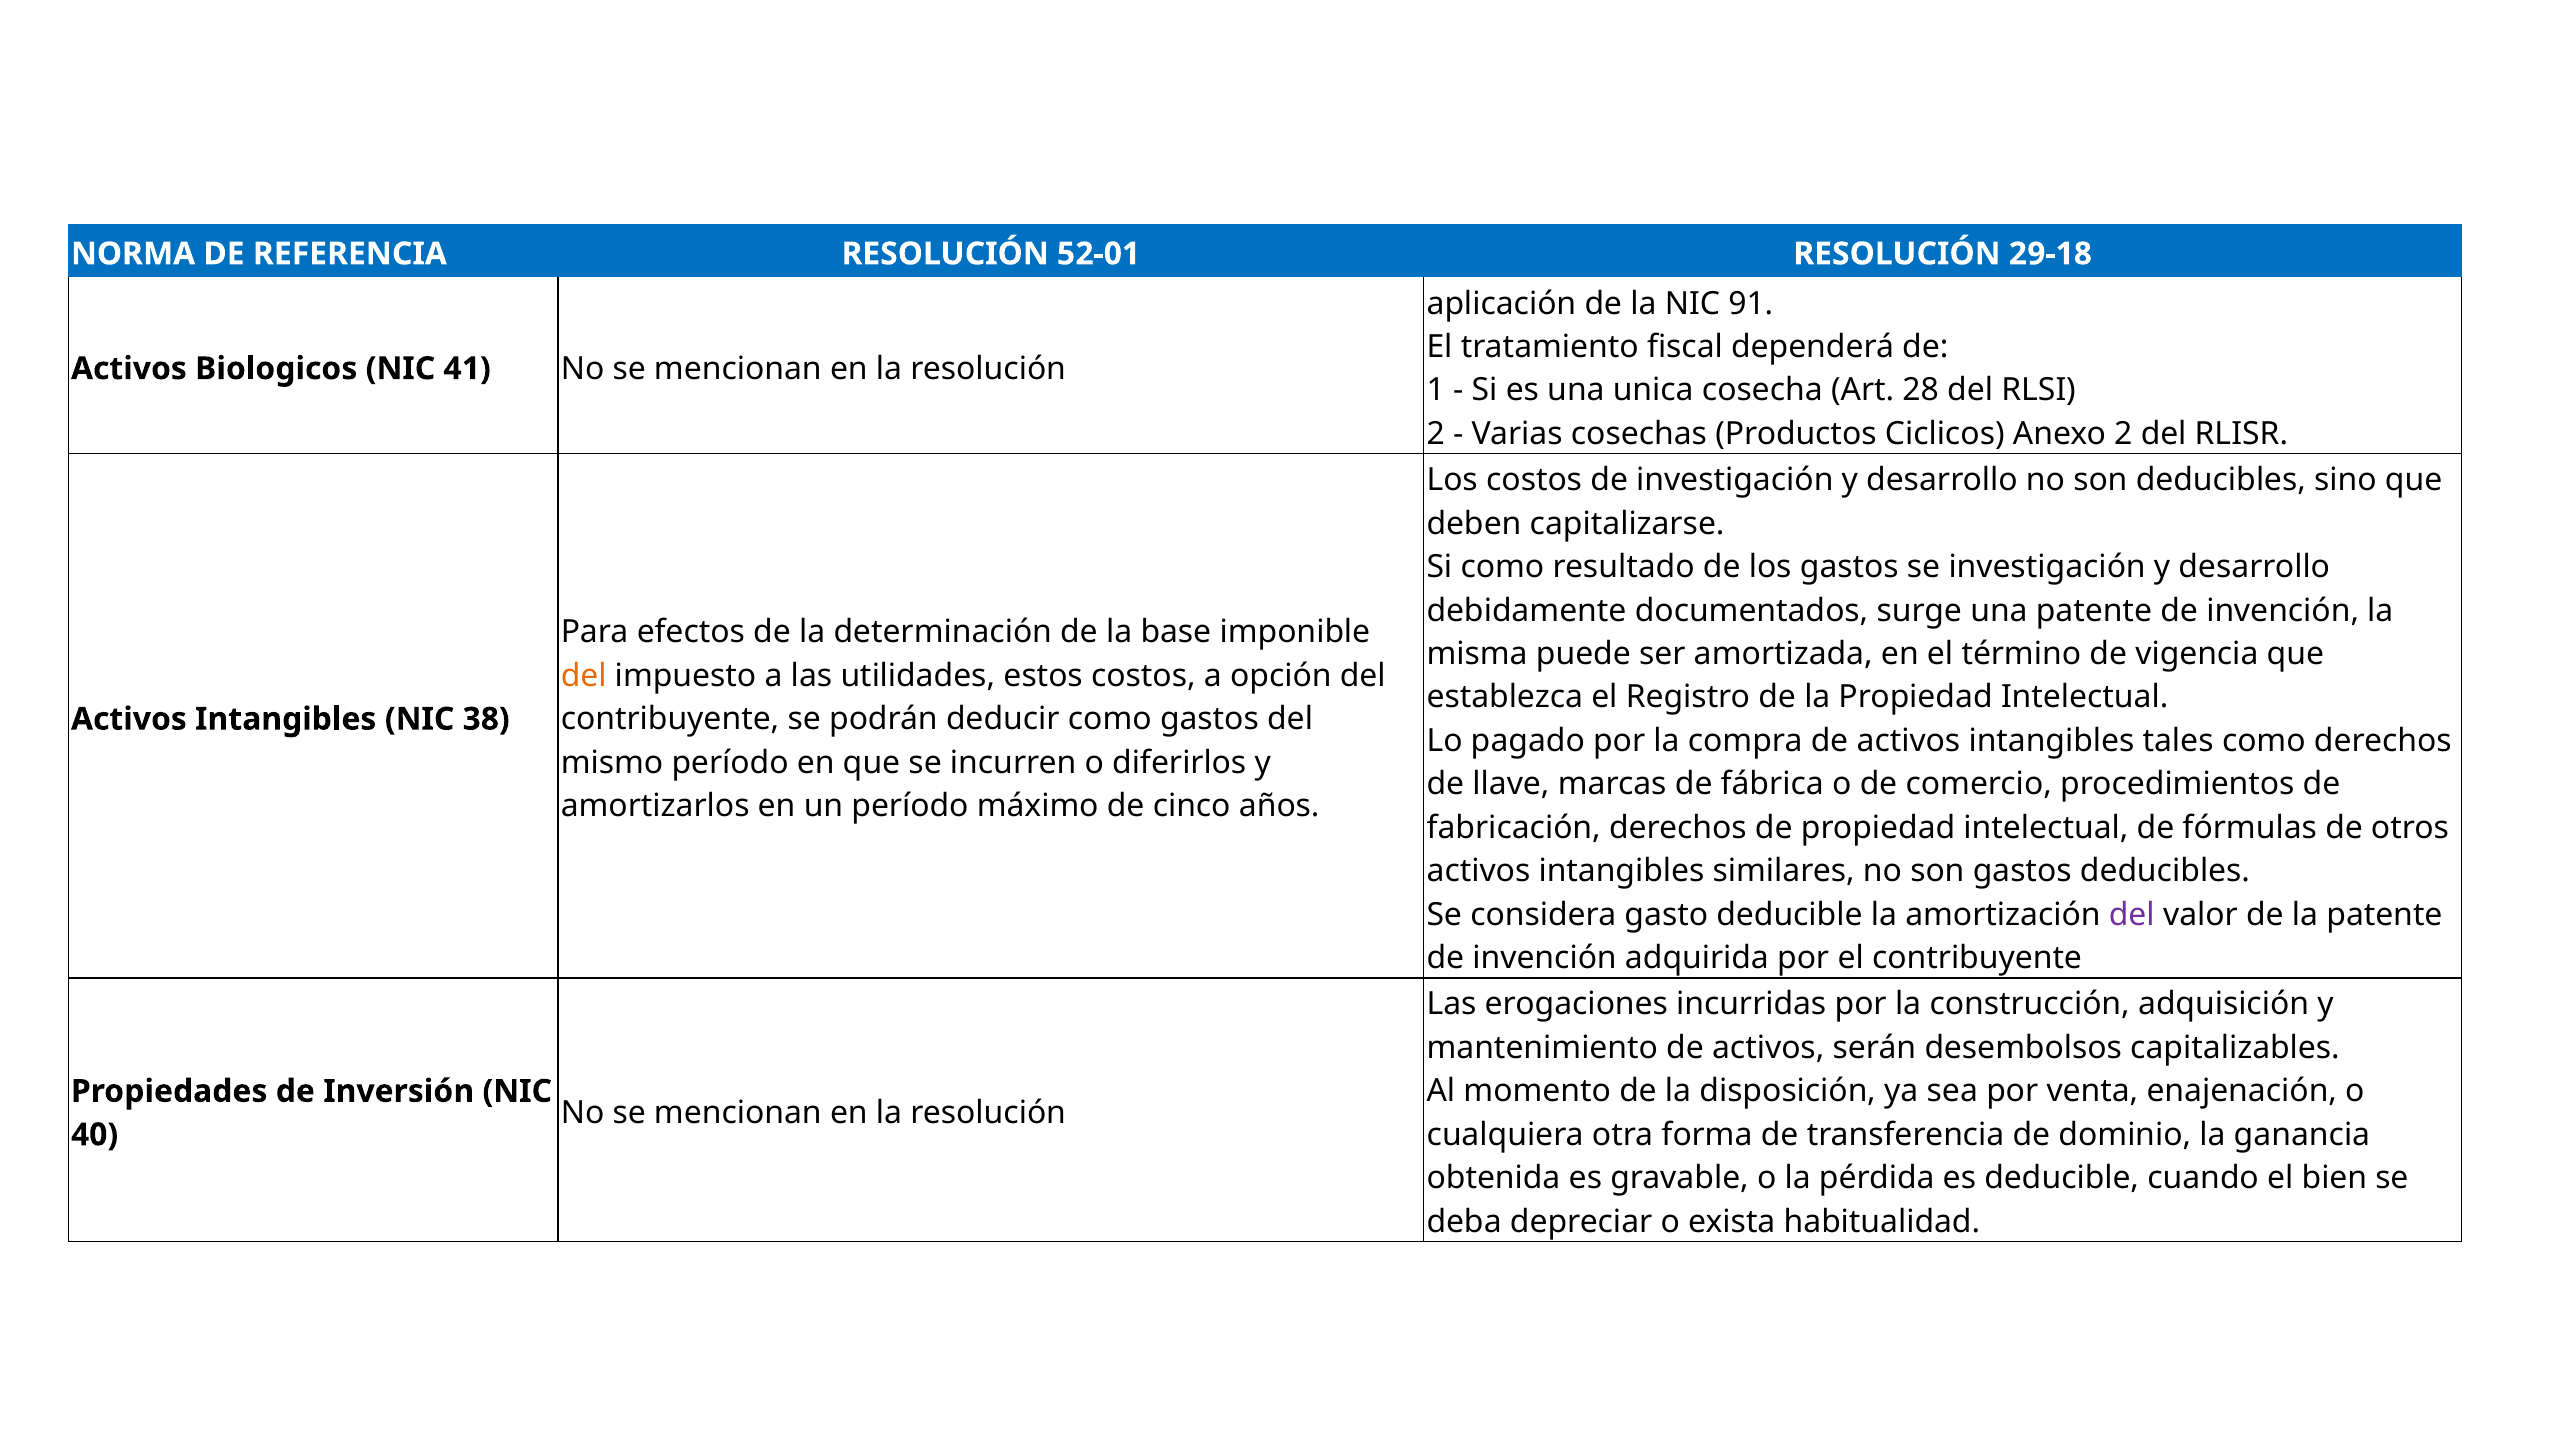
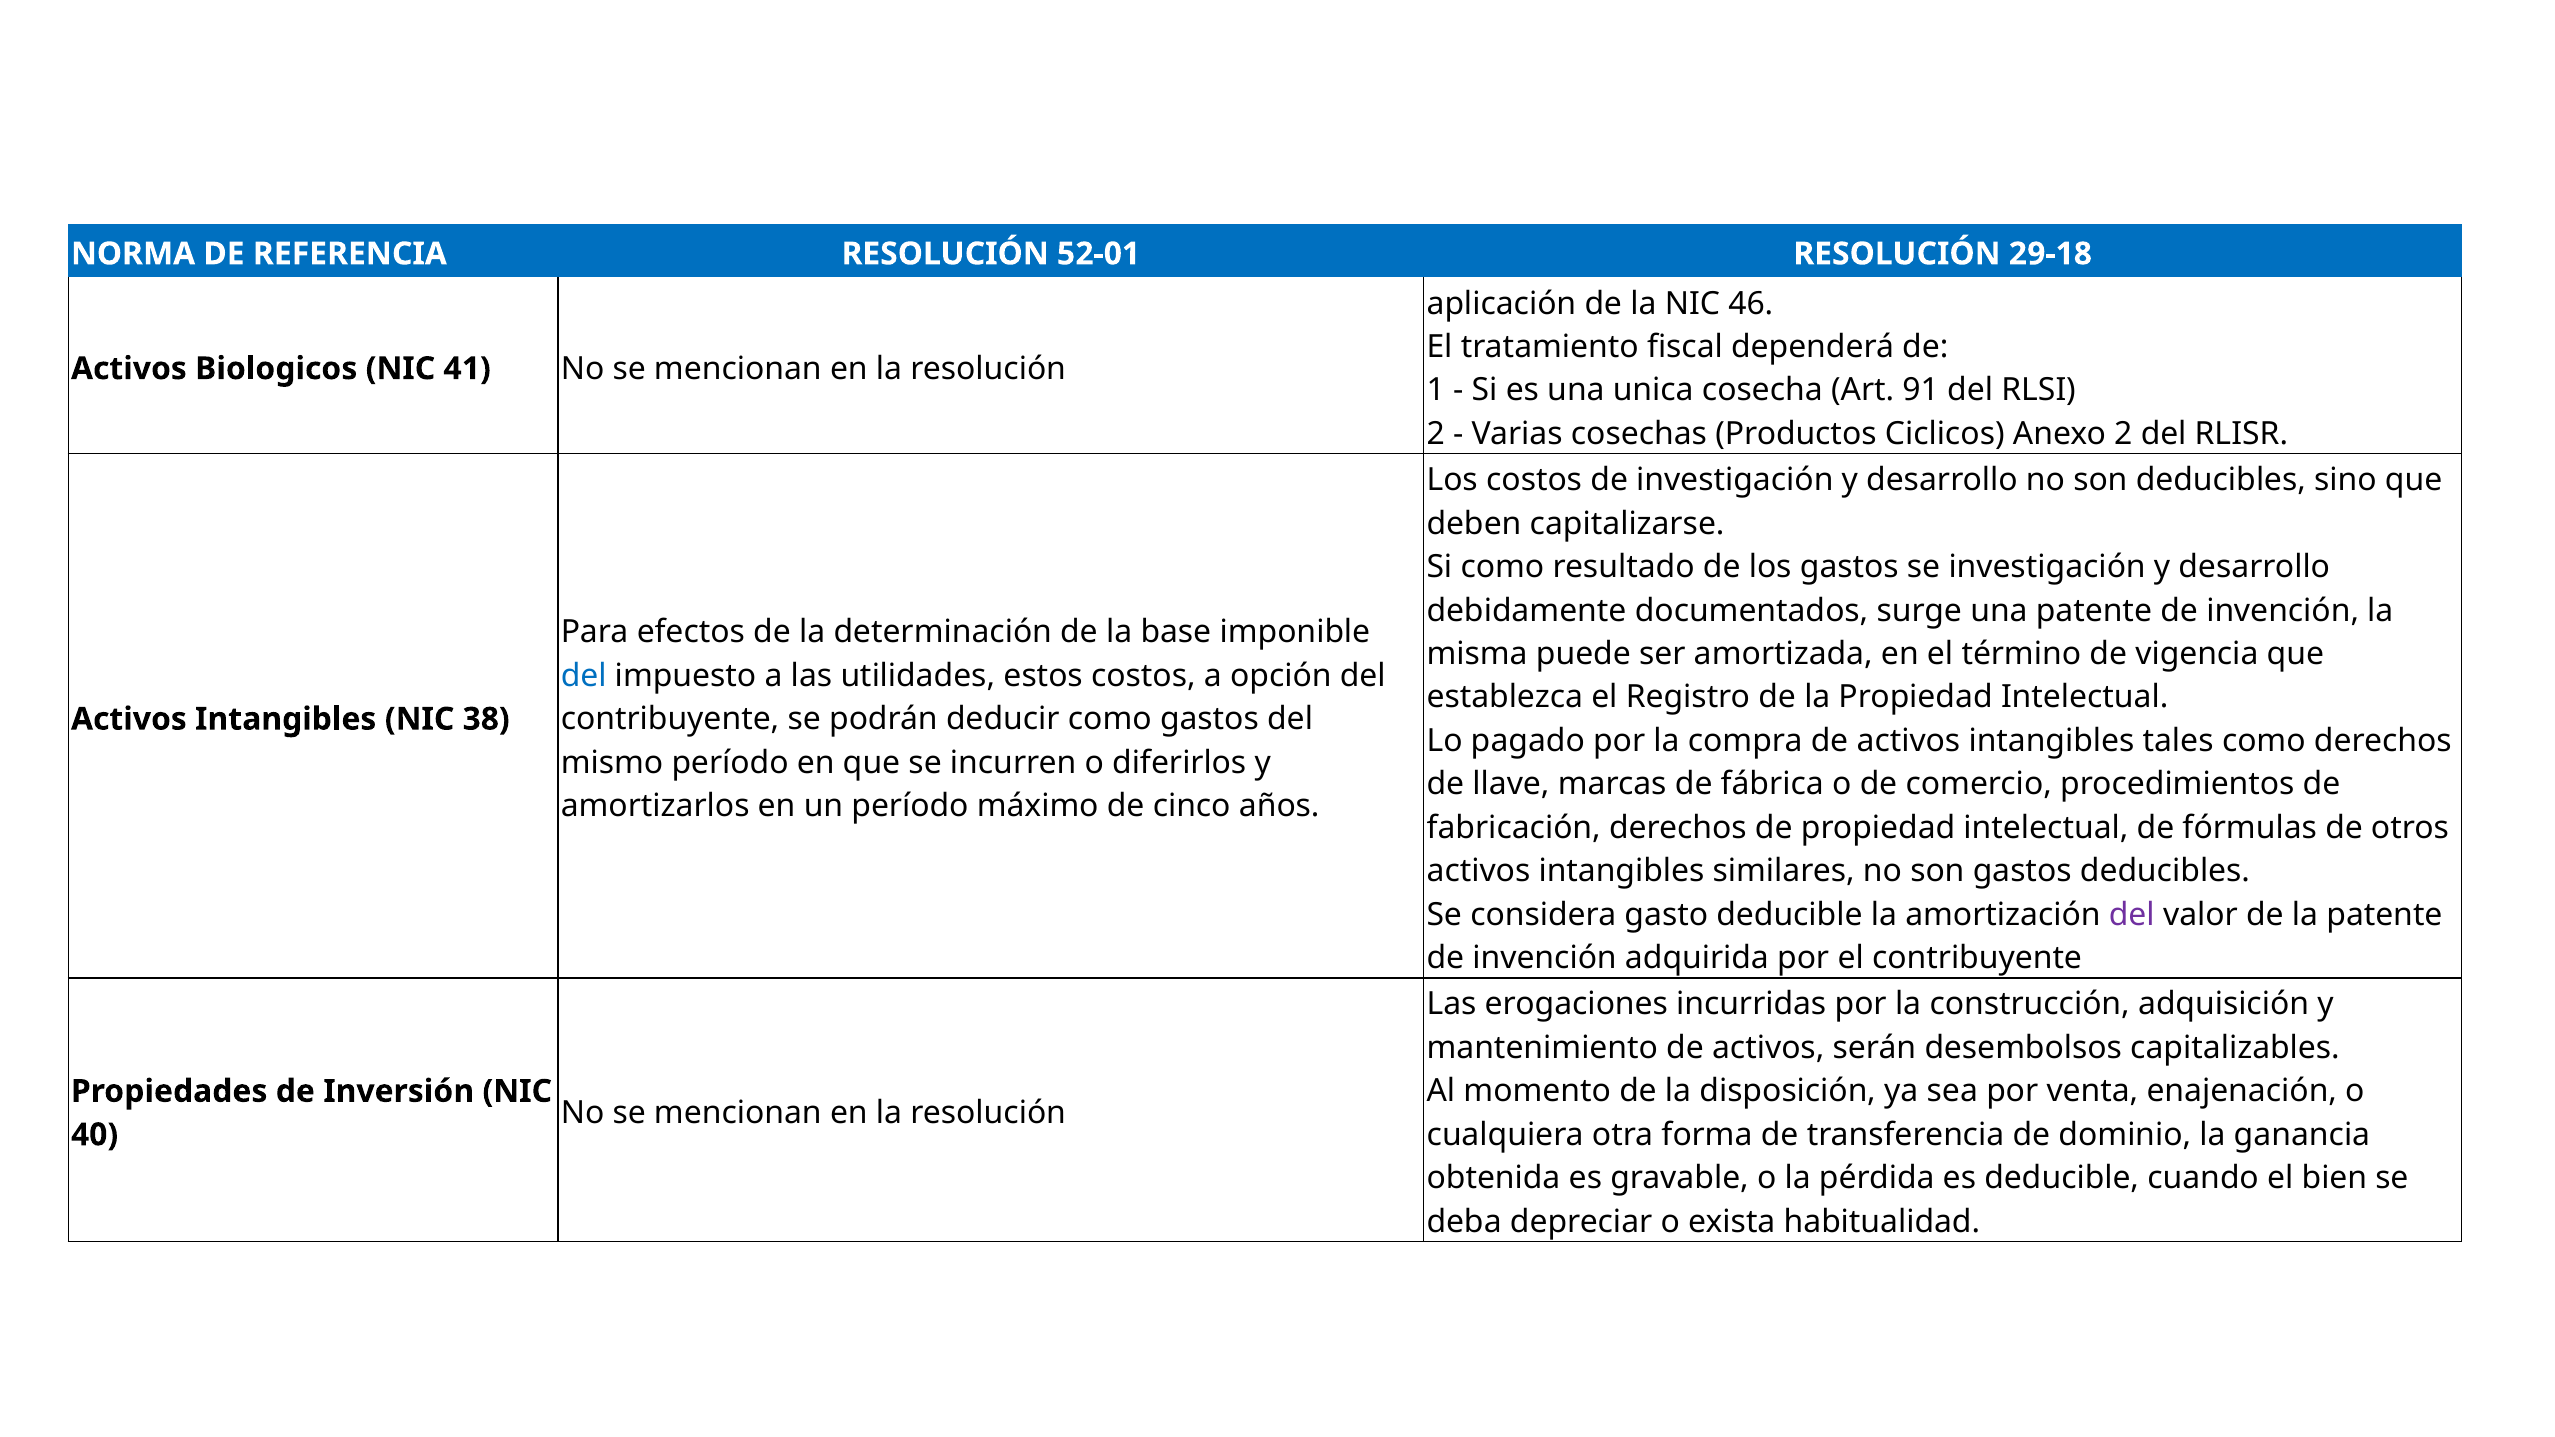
91: 91 -> 46 (1751, 304)
28: 28 -> 91 (1921, 390)
del colour: orange -> blue (584, 676)
